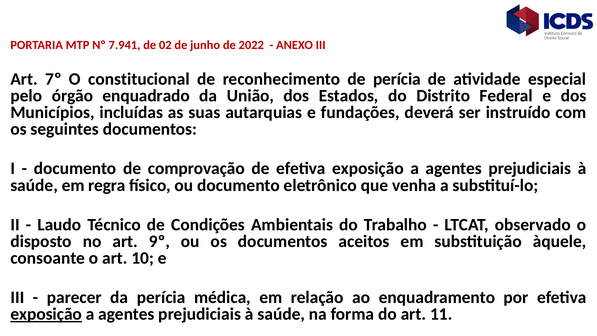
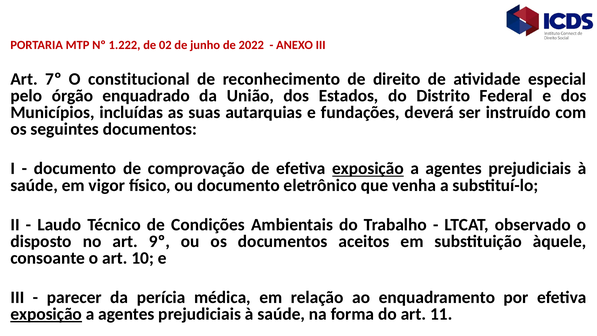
7.941: 7.941 -> 1.222 (125, 45)
de perícia: perícia -> direito (397, 79)
exposição underline: none -> present (368, 168)
regra: regra -> vigor (107, 185)
